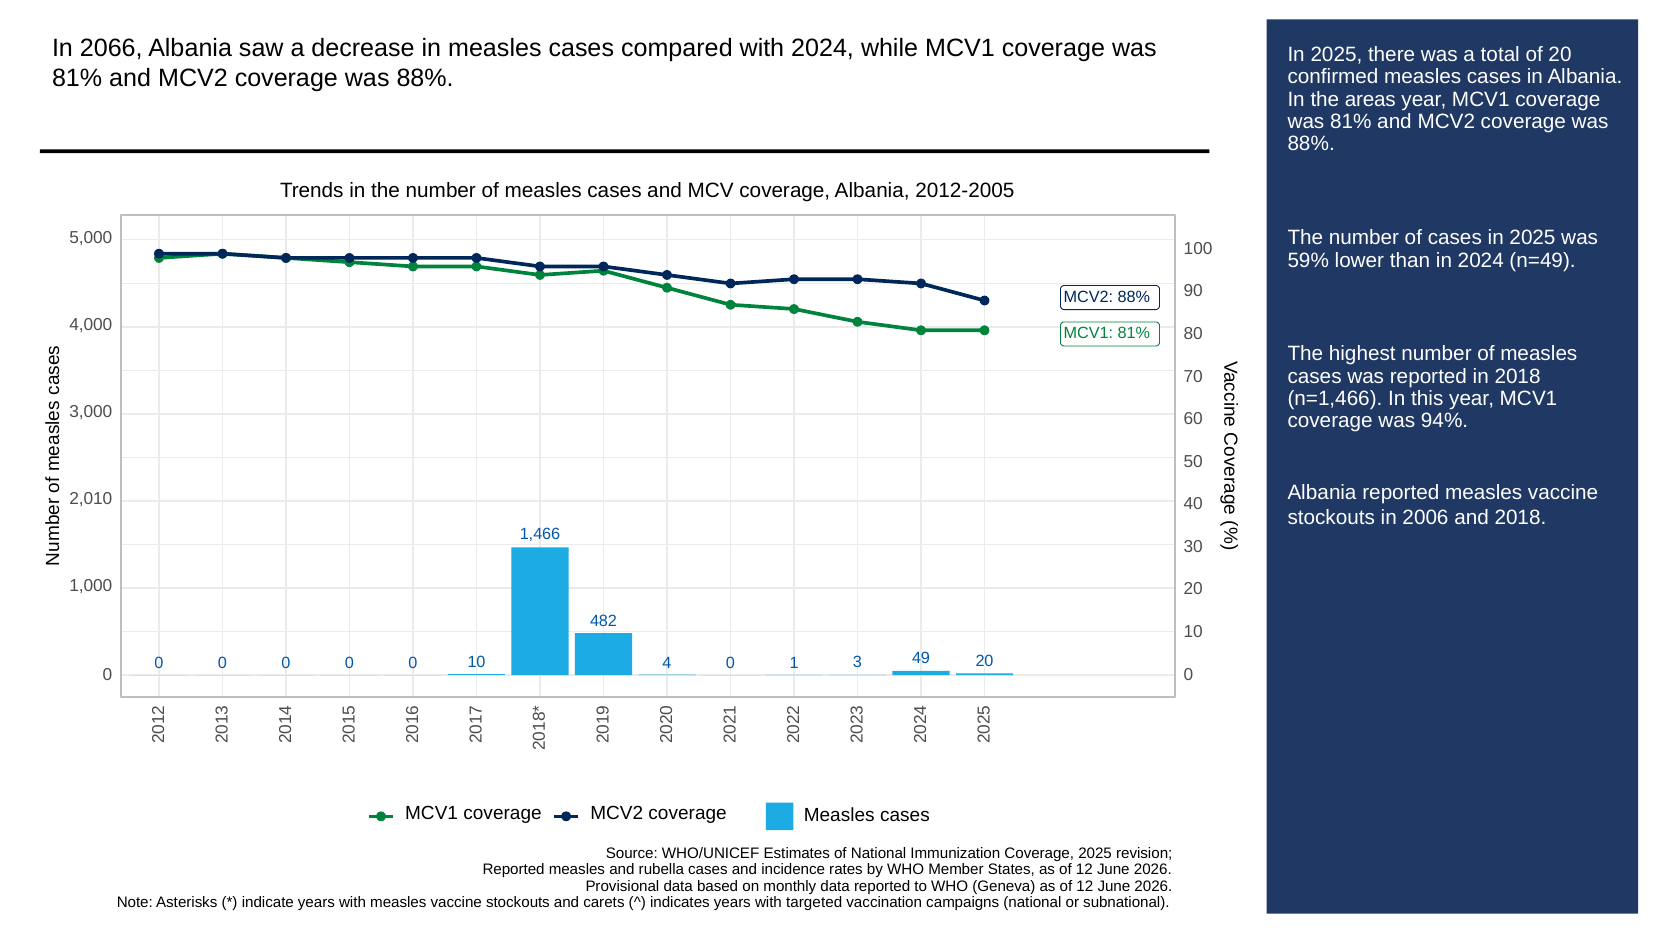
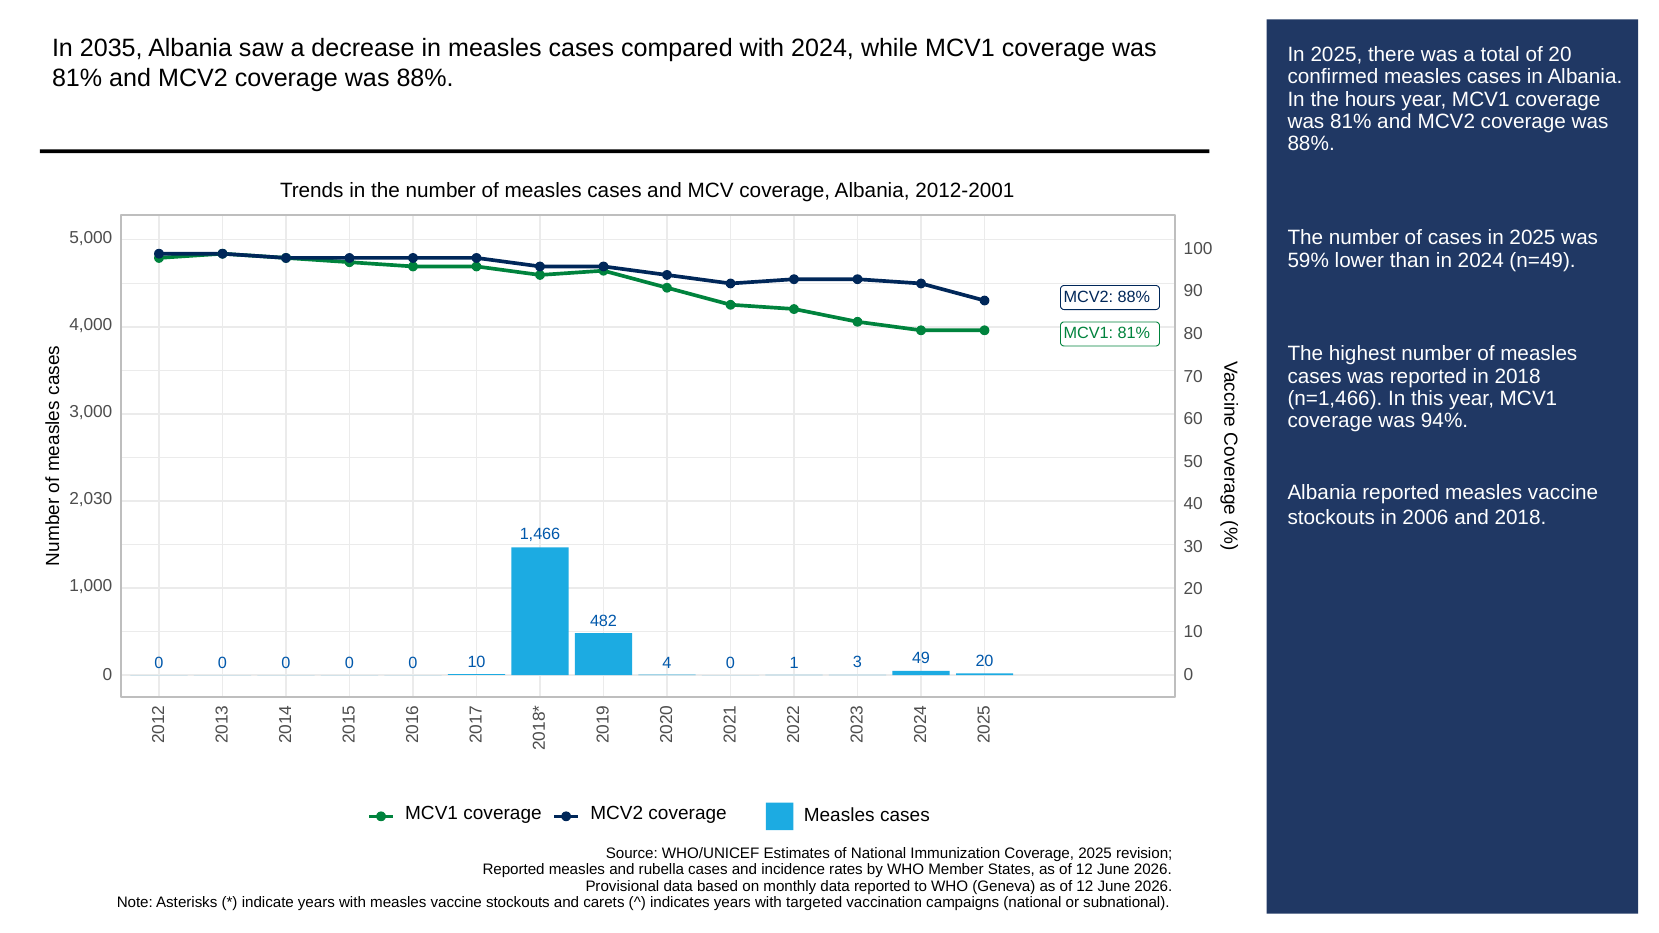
2066: 2066 -> 2035 (111, 48)
areas: areas -> hours (1370, 99)
2012-2005: 2012-2005 -> 2012-2001 (965, 191)
2,010: 2,010 -> 2,030 (91, 499)
